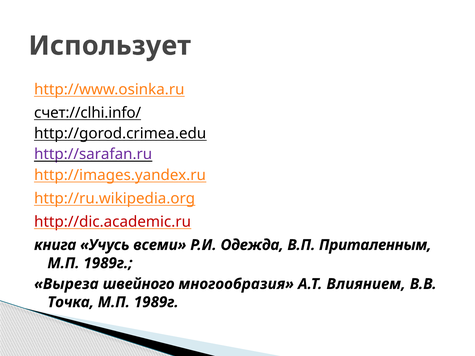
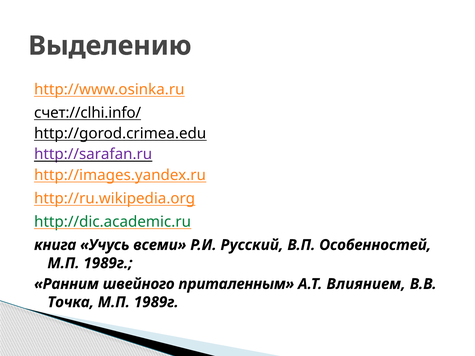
Использует: Использует -> Выделению (110, 46)
http://dic.academic.ru colour: red -> green (113, 222)
Одежда: Одежда -> Русский (252, 245)
Приталенным: Приталенным -> Особенностей (375, 245)
Выреза: Выреза -> Ранним (66, 284)
многообразия: многообразия -> приталенным (236, 284)
